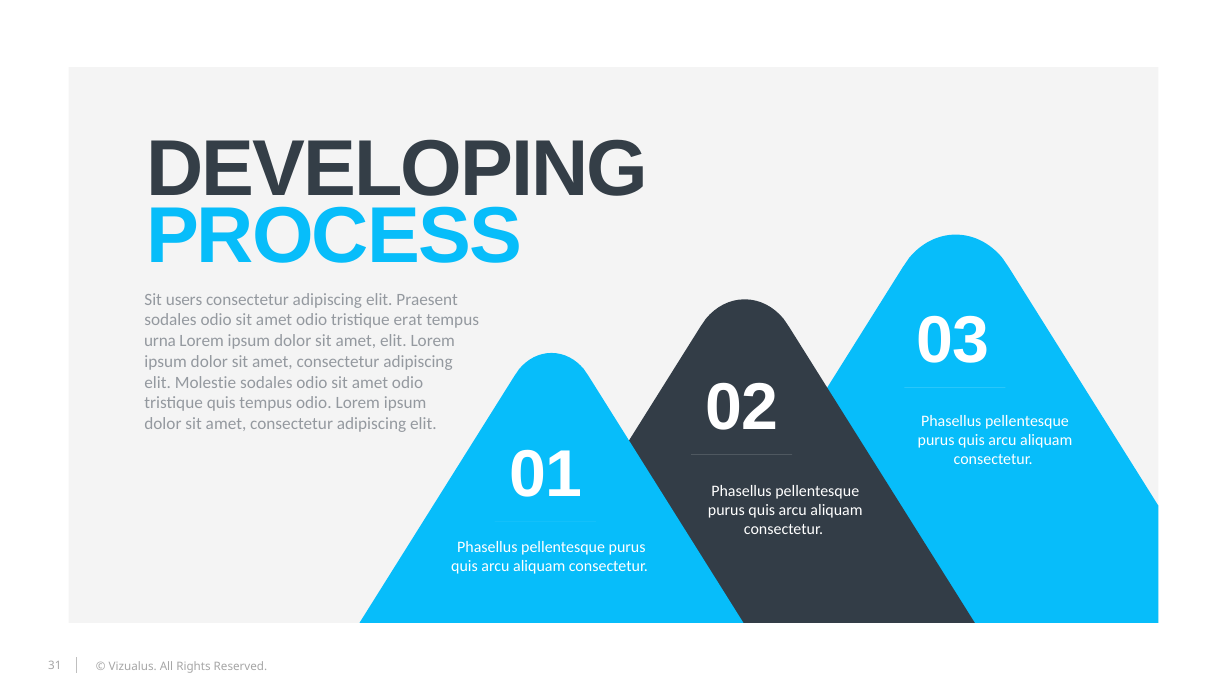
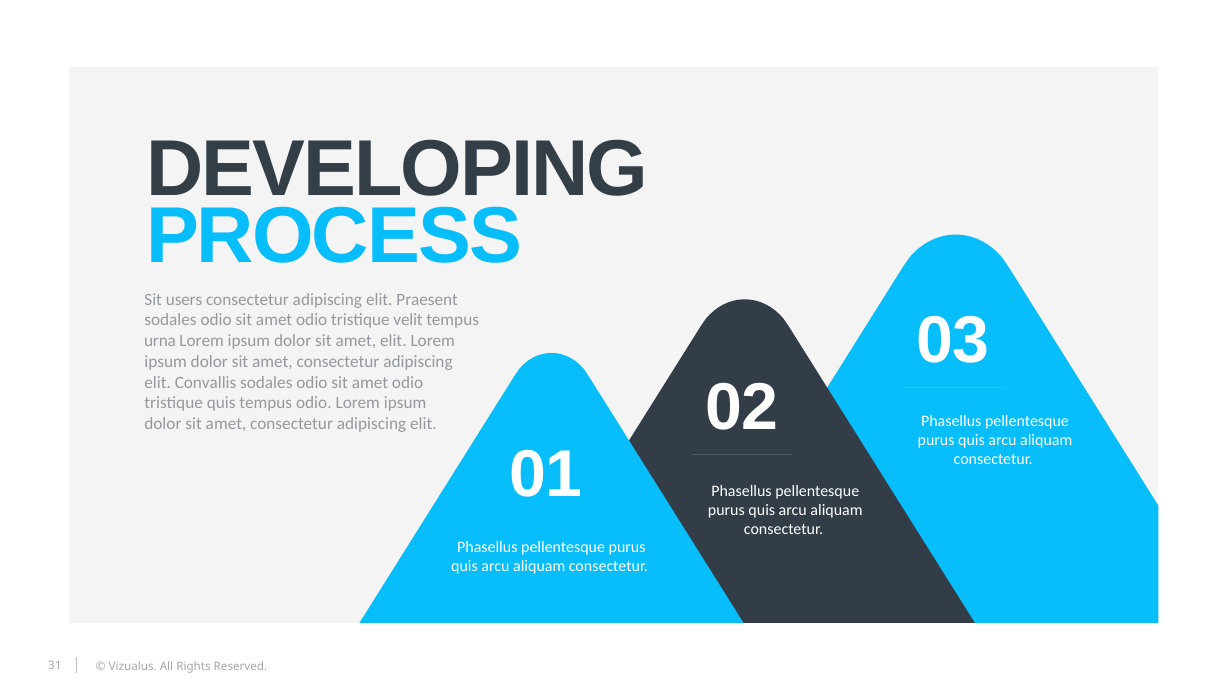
erat: erat -> velit (408, 320)
Molestie: Molestie -> Convallis (206, 383)
